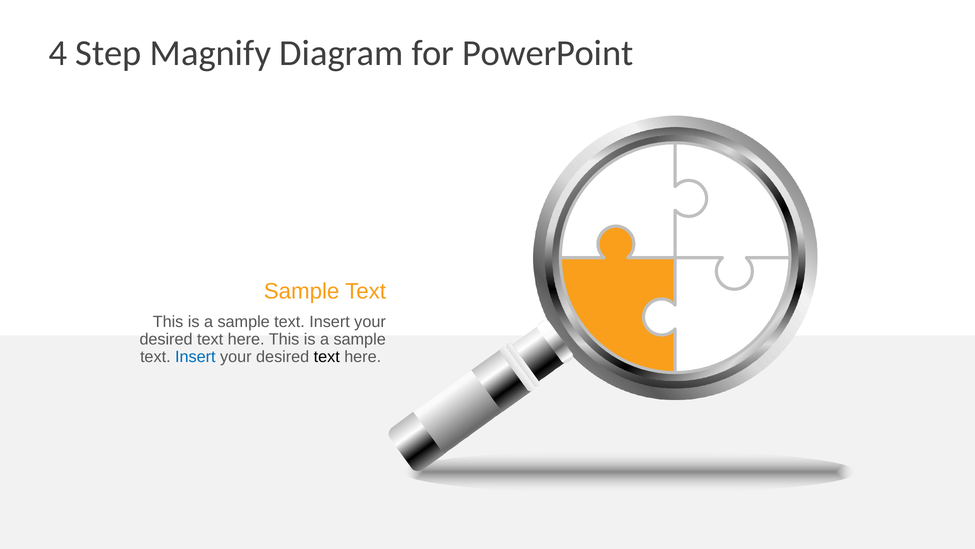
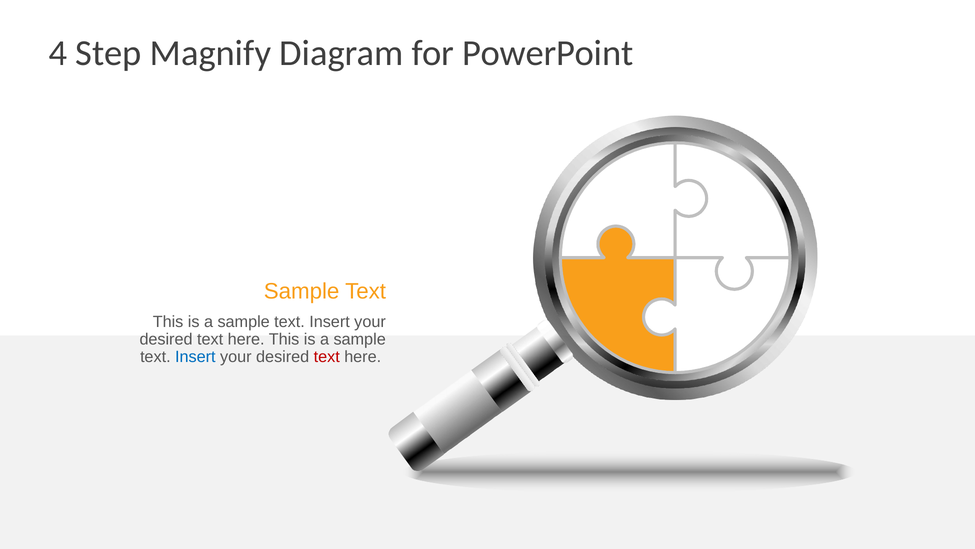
text colour: black -> red (327, 357)
